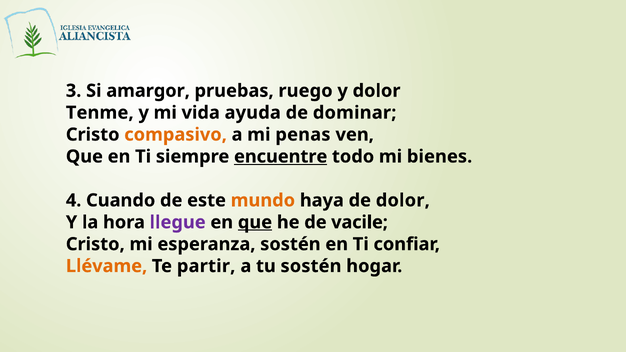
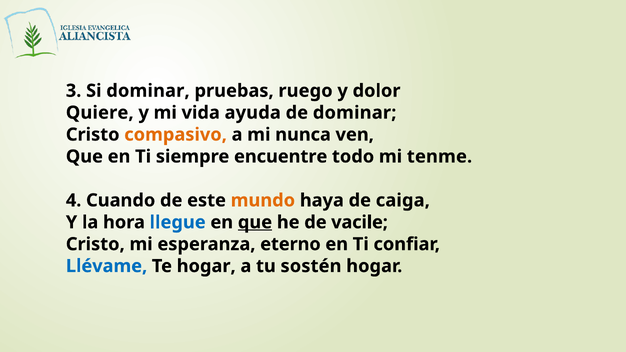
Si amargor: amargor -> dominar (148, 91)
Tenme: Tenme -> Quiere (100, 113)
penas: penas -> nunca (303, 135)
encuentre underline: present -> none (281, 157)
bienes: bienes -> tenme (440, 157)
de dolor: dolor -> caiga (403, 200)
llegue colour: purple -> blue (178, 222)
esperanza sostén: sostén -> eterno (290, 244)
Llévame colour: orange -> blue (107, 266)
Te partir: partir -> hogar (206, 266)
